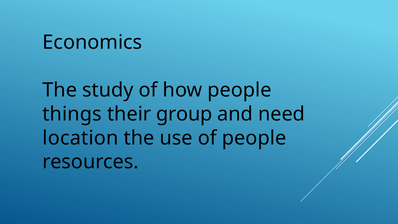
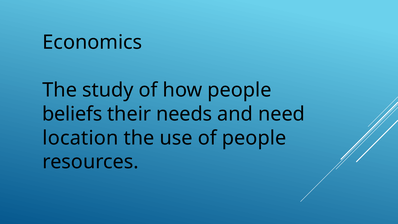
things: things -> beliefs (72, 114)
group: group -> needs (184, 114)
